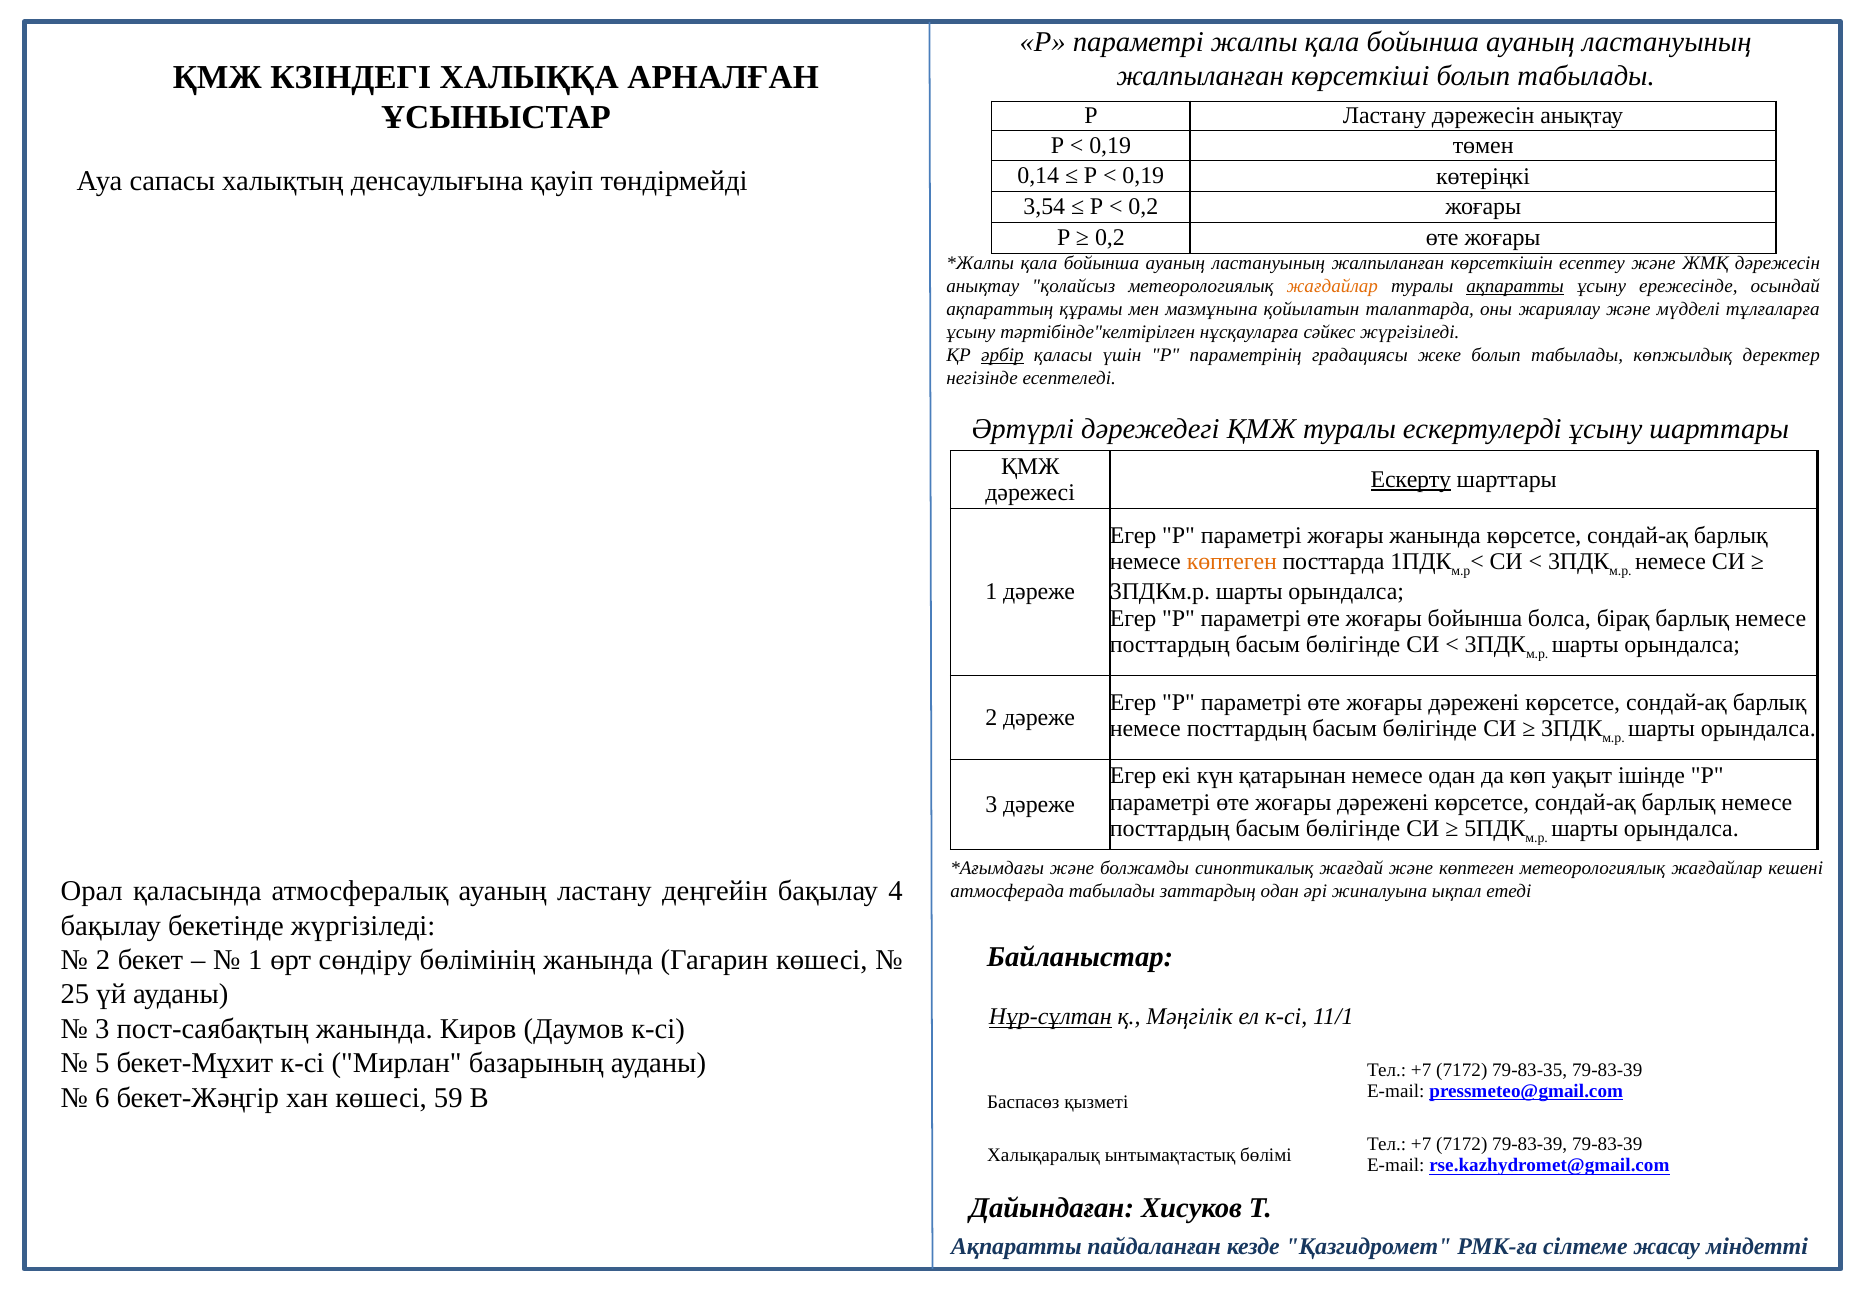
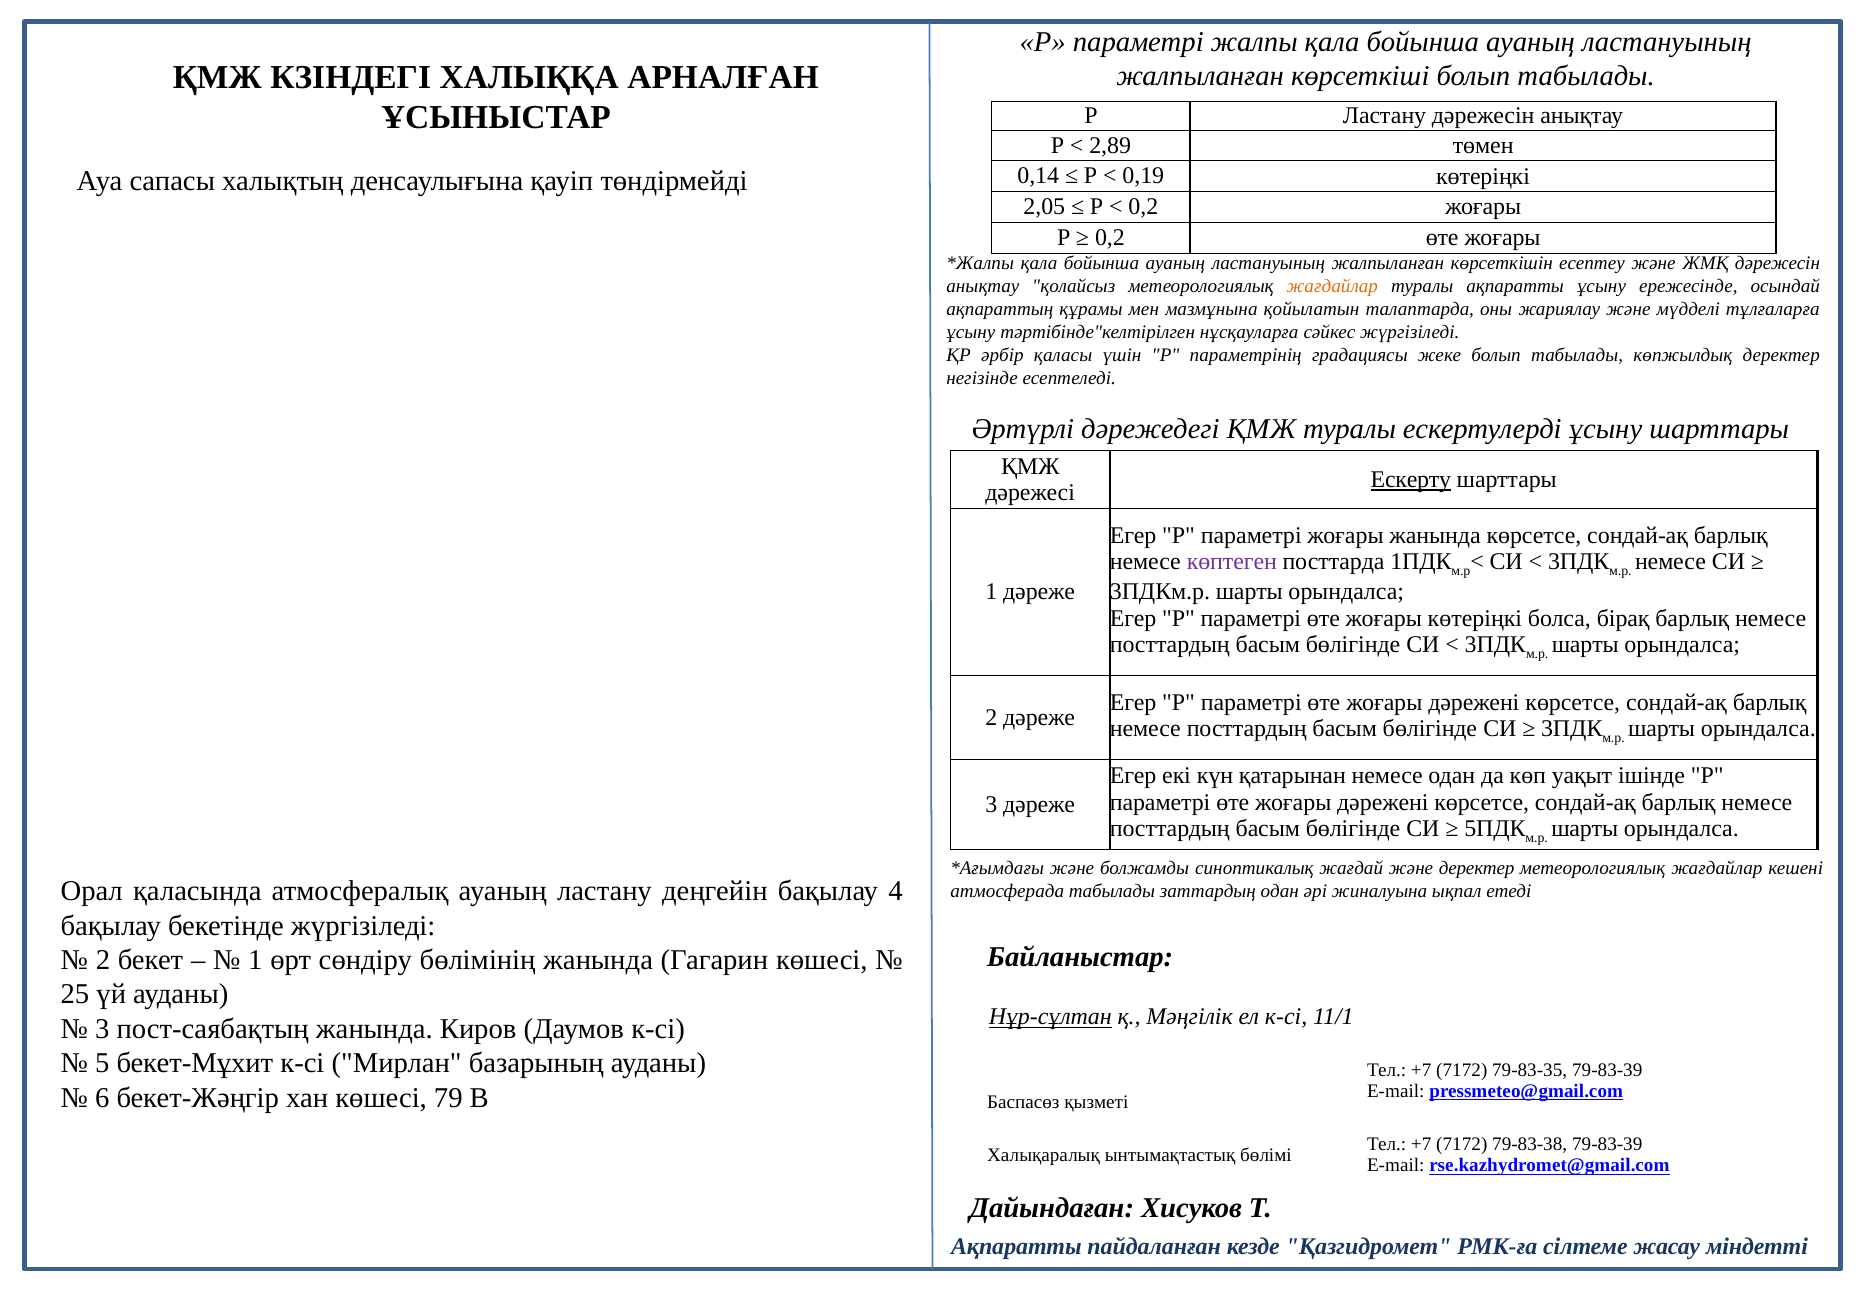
0,19: 0,19 -> 2,89 (1110, 145)
3,54: 3,54 -> 2,05 (1044, 207)
ақпаратты underline: present -> none (1515, 286)
әрбір underline: present -> none (1002, 355)
көптеген colour: orange -> purple (1232, 562)
жоғары бойынша: бойынша -> көтеріңкі (1475, 618)
және көптеген: көптеген -> деректер (1477, 868)
59: 59 -> 79 (448, 1098)
7172 79-83-39: 79-83-39 -> 79-83-38 (1530, 1145)
